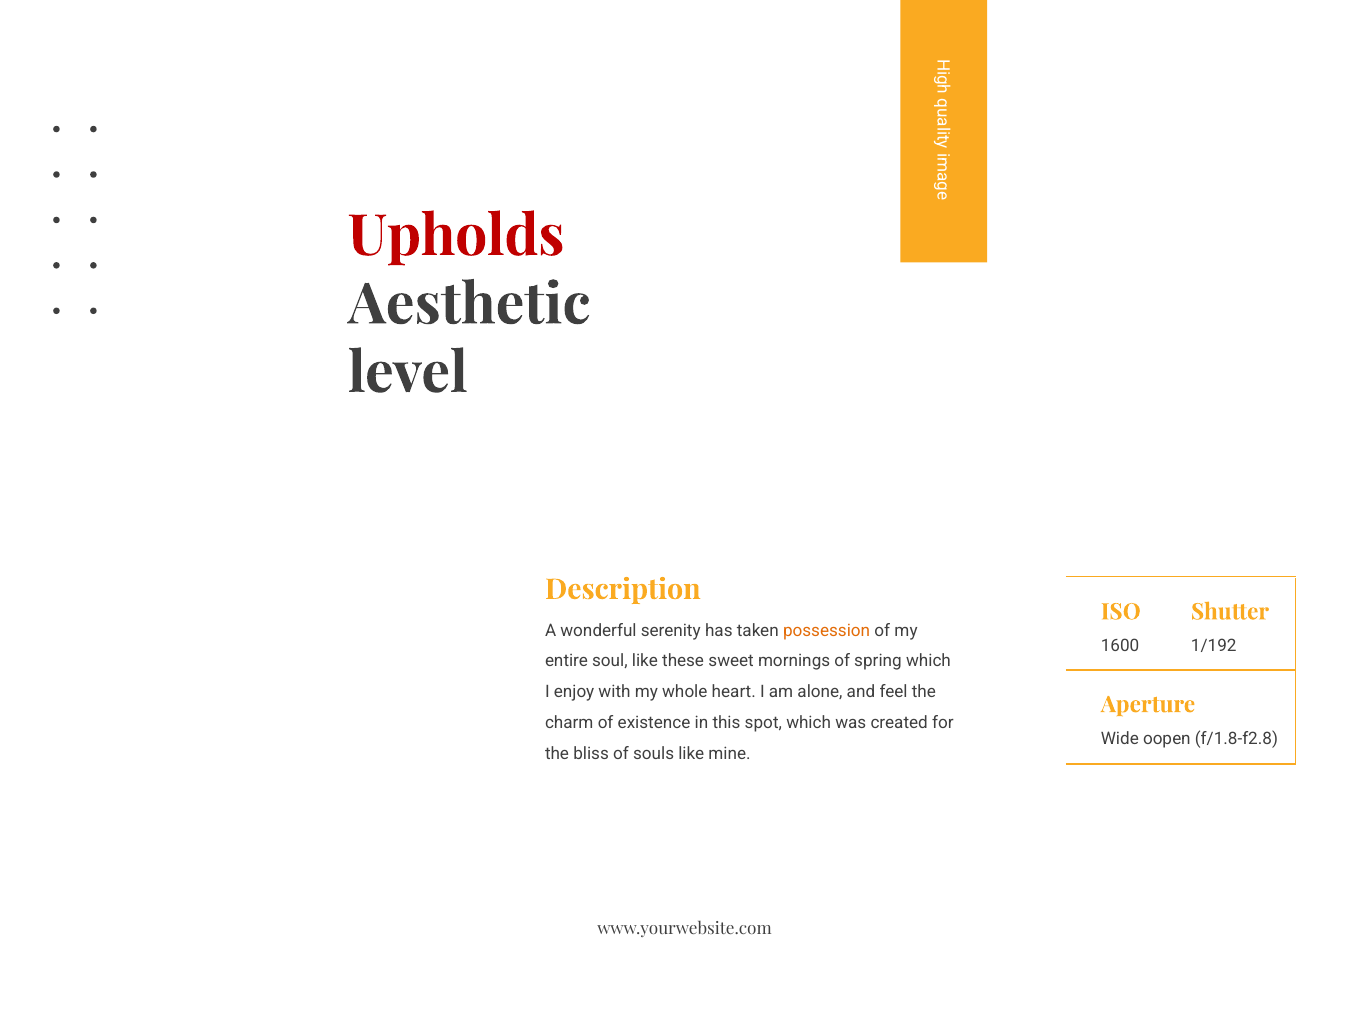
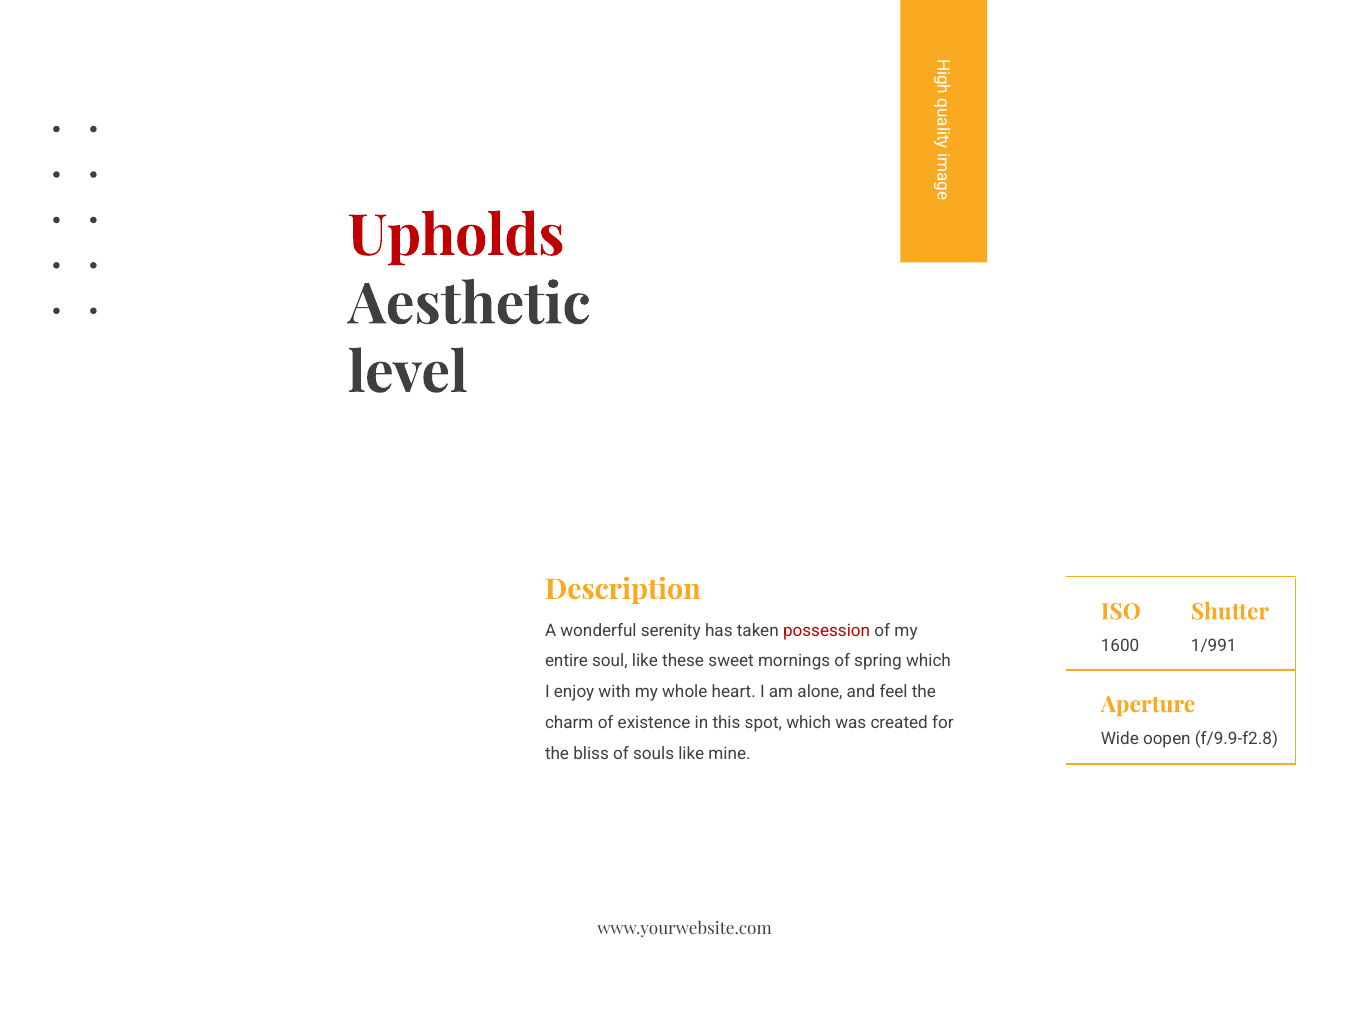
possession colour: orange -> red (827, 630)
1/192: 1/192 -> 1/991 (1214, 646)
f/1.8-f2.8: f/1.8-f2.8 -> f/9.9-f2.8 (1236, 739)
